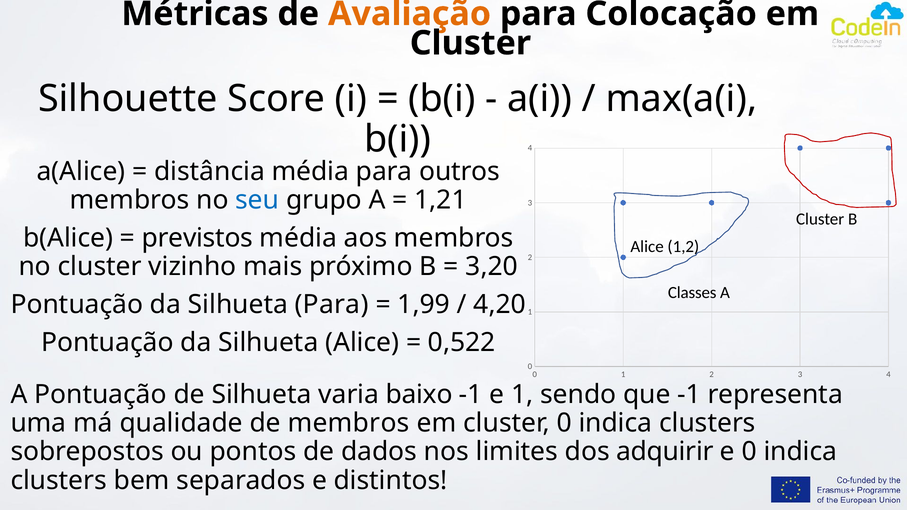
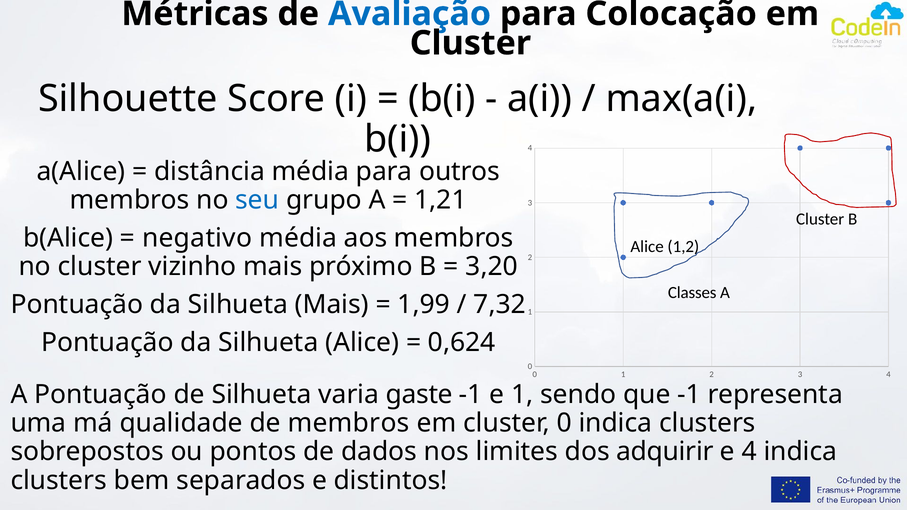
Avaliação colour: orange -> blue (410, 14)
previstos: previstos -> negativo (197, 238)
Silhueta Para: Para -> Mais (332, 305)
4,20: 4,20 -> 7,32 (500, 305)
0,522: 0,522 -> 0,624 (462, 343)
baixo: baixo -> gaste (419, 395)
e 0: 0 -> 4 (749, 452)
